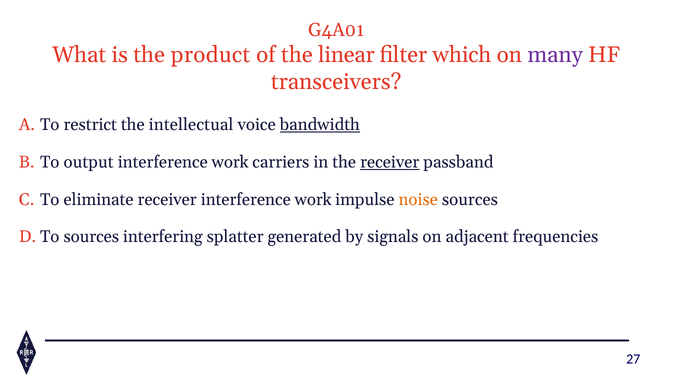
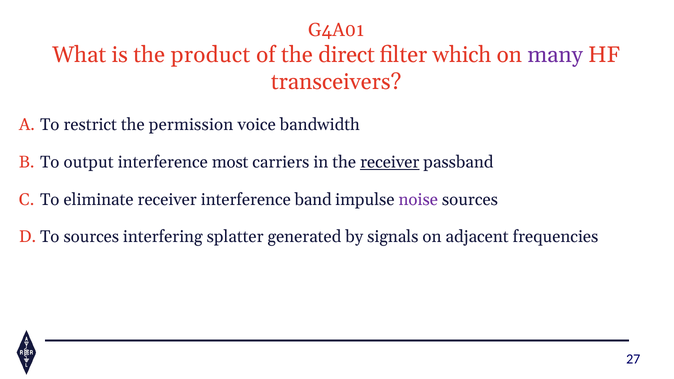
linear: linear -> direct (346, 55)
intellectual: intellectual -> permission (191, 125)
bandwidth underline: present -> none (320, 125)
work: work -> most (230, 162)
receiver interference work: work -> band (313, 200)
noise colour: orange -> purple (418, 200)
